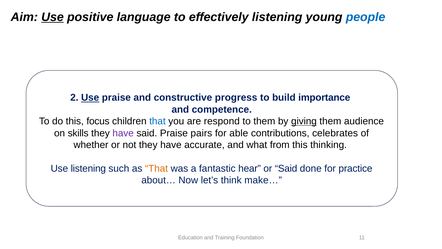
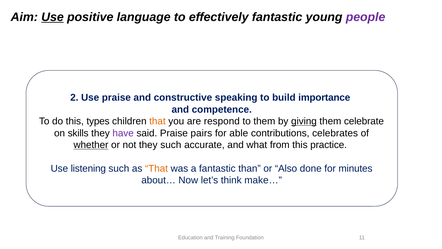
effectively listening: listening -> fantastic (277, 17)
people colour: blue -> purple (366, 17)
Use underline: present -> none (90, 98)
progress: progress -> speaking (236, 98)
focus: focus -> types (98, 121)
that colour: blue -> orange (157, 121)
audience: audience -> celebrate (364, 121)
whether underline: none -> present (91, 145)
not they have: have -> such (171, 145)
thinking: thinking -> practice (329, 145)
hear: hear -> than (250, 168)
or Said: Said -> Also (286, 168)
practice: practice -> minutes (355, 168)
